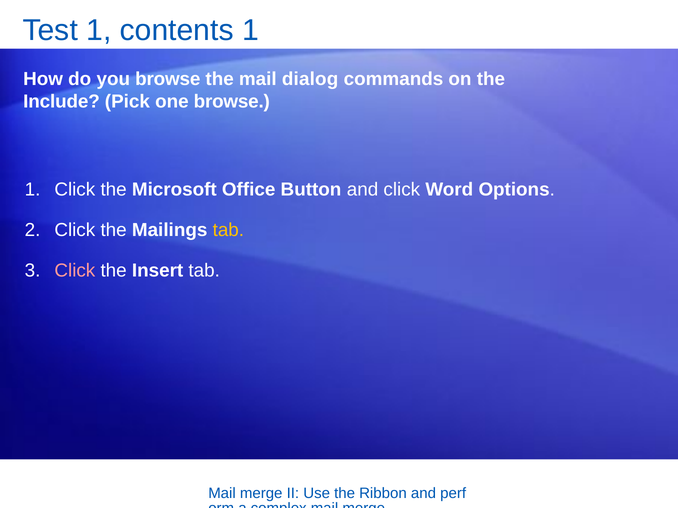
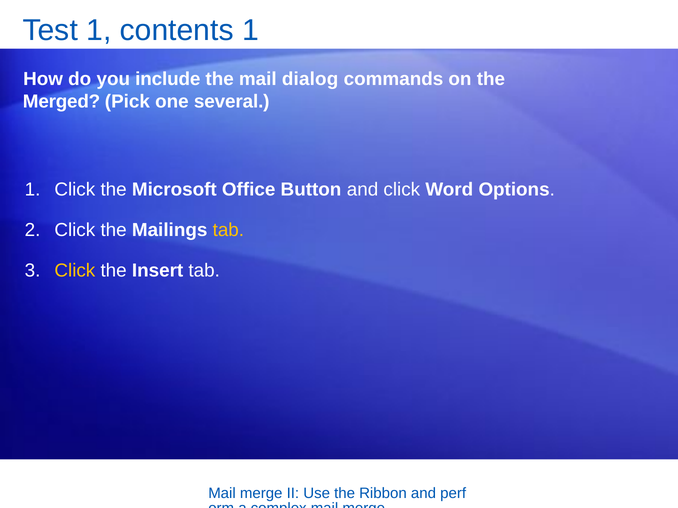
you browse: browse -> include (168, 79)
Include: Include -> Merged (62, 102)
one browse: browse -> several (232, 102)
Click colour: pink -> yellow (75, 271)
